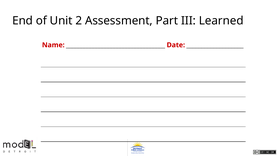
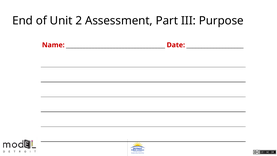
Learned: Learned -> Purpose (221, 21)
